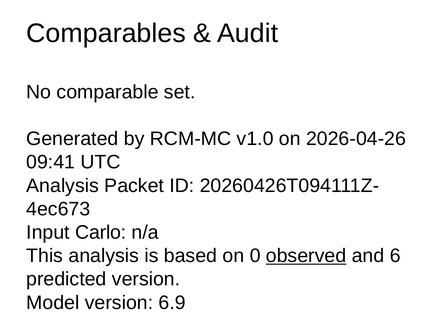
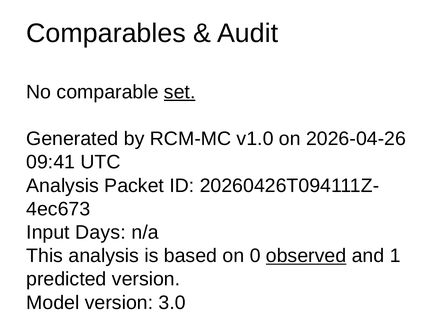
set underline: none -> present (180, 92)
Carlo: Carlo -> Days (100, 233)
6: 6 -> 1 (395, 256)
6.9: 6.9 -> 3.0 (172, 303)
